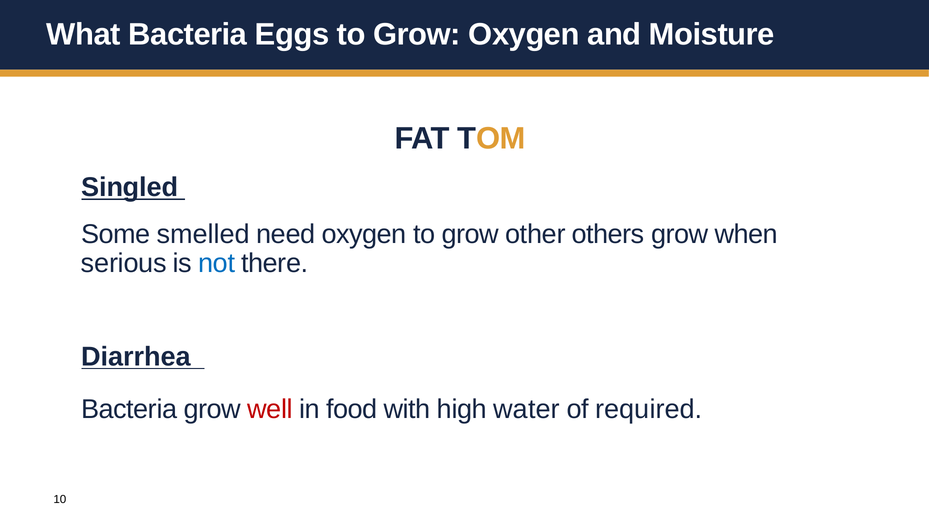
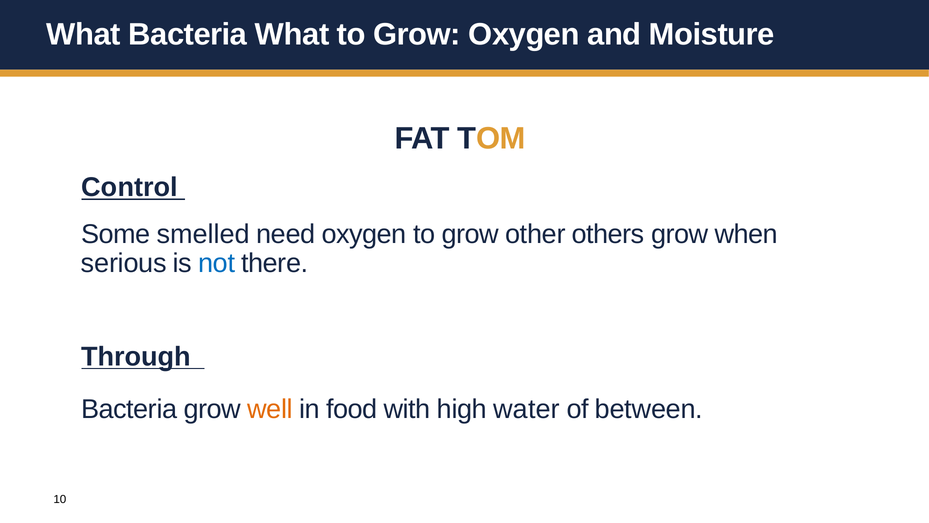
Bacteria Eggs: Eggs -> What (292, 35)
Singled: Singled -> Control (130, 187)
Diarrhea: Diarrhea -> Through (136, 356)
well colour: red -> orange (270, 409)
required: required -> between (649, 409)
